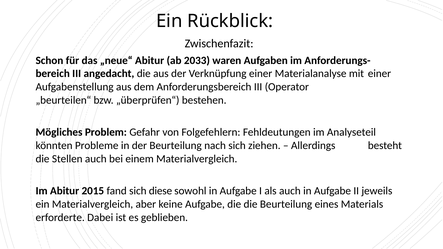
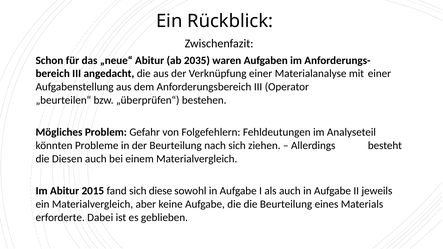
2033: 2033 -> 2035 (197, 60)
Stellen: Stellen -> Diesen (67, 159)
